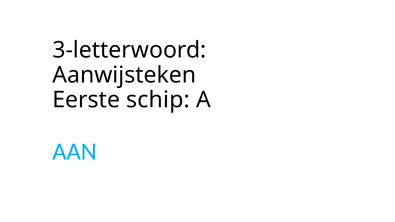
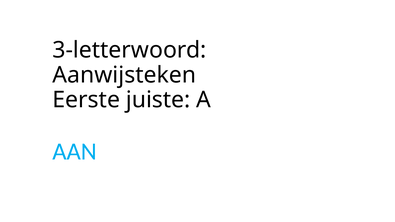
schip: schip -> juiste (158, 100)
